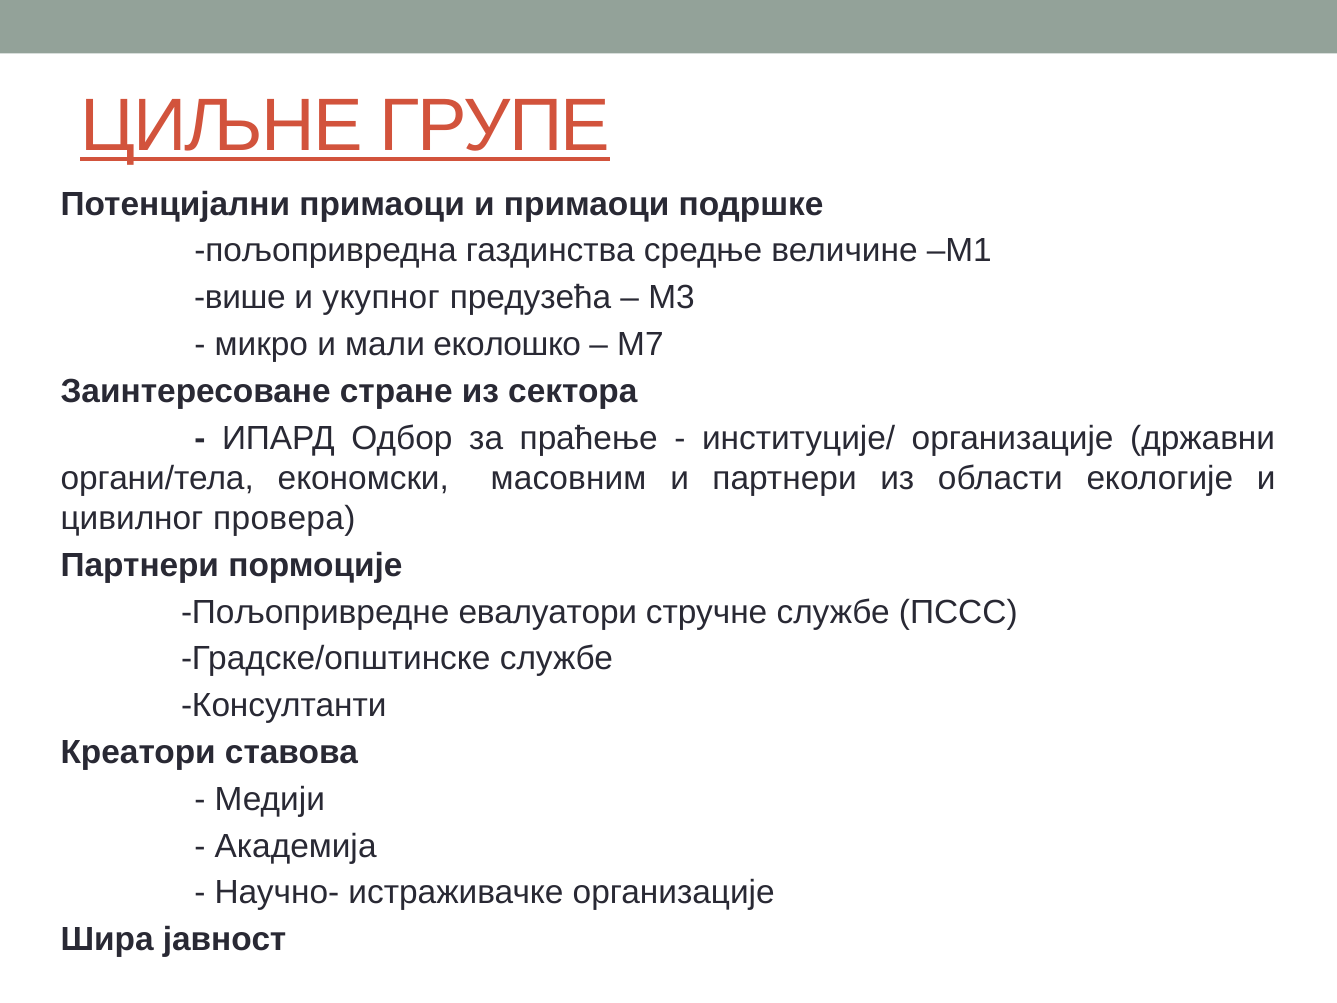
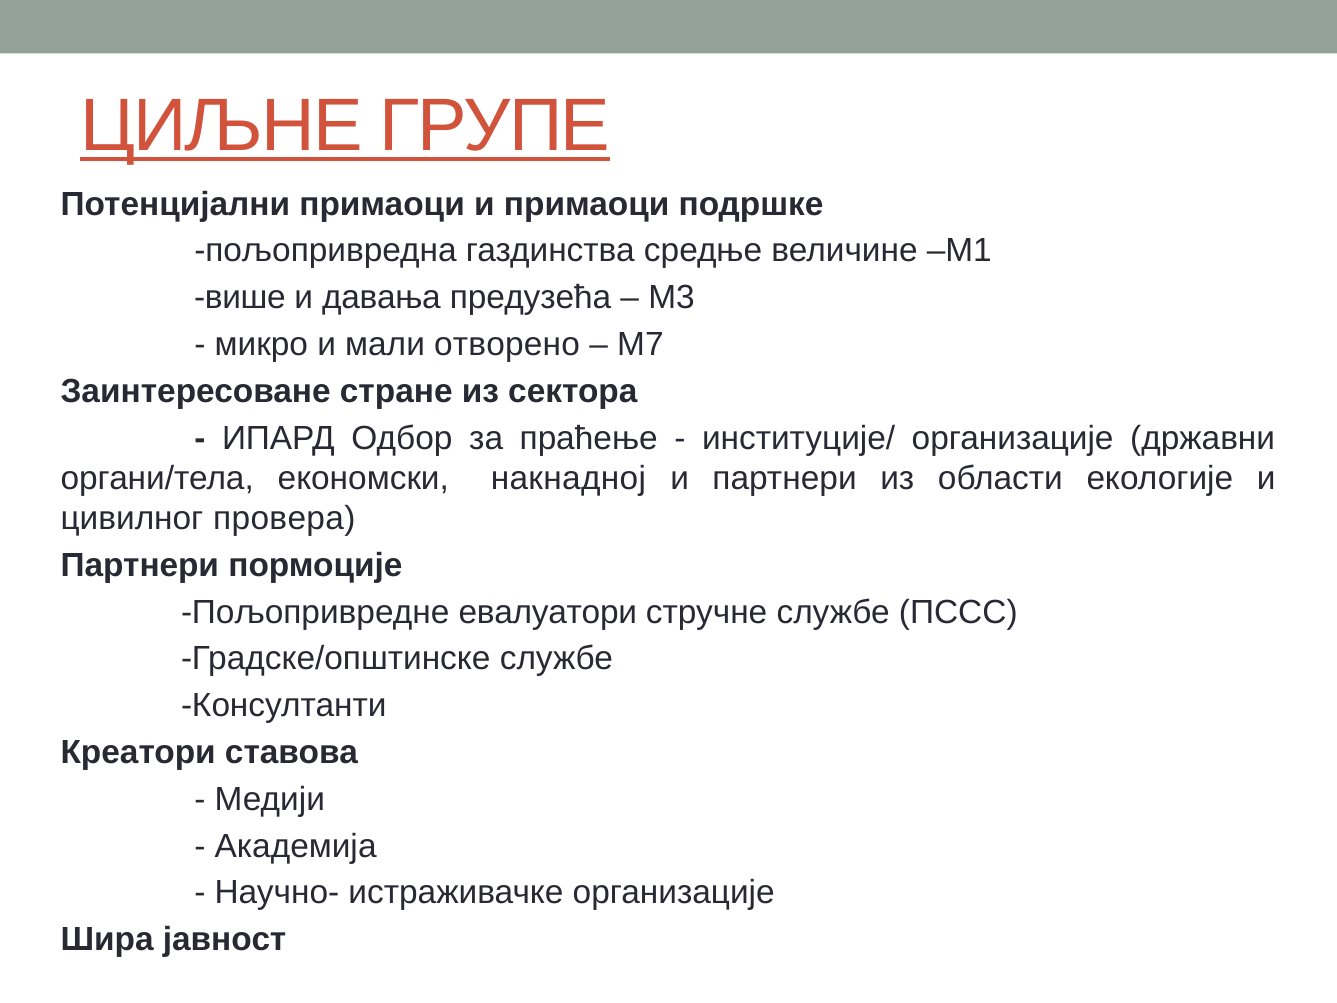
укупног: укупног -> давања (381, 298)
еколошко: еколошко -> отворено (507, 344)
масовним: масовним -> накнадној (568, 478)
